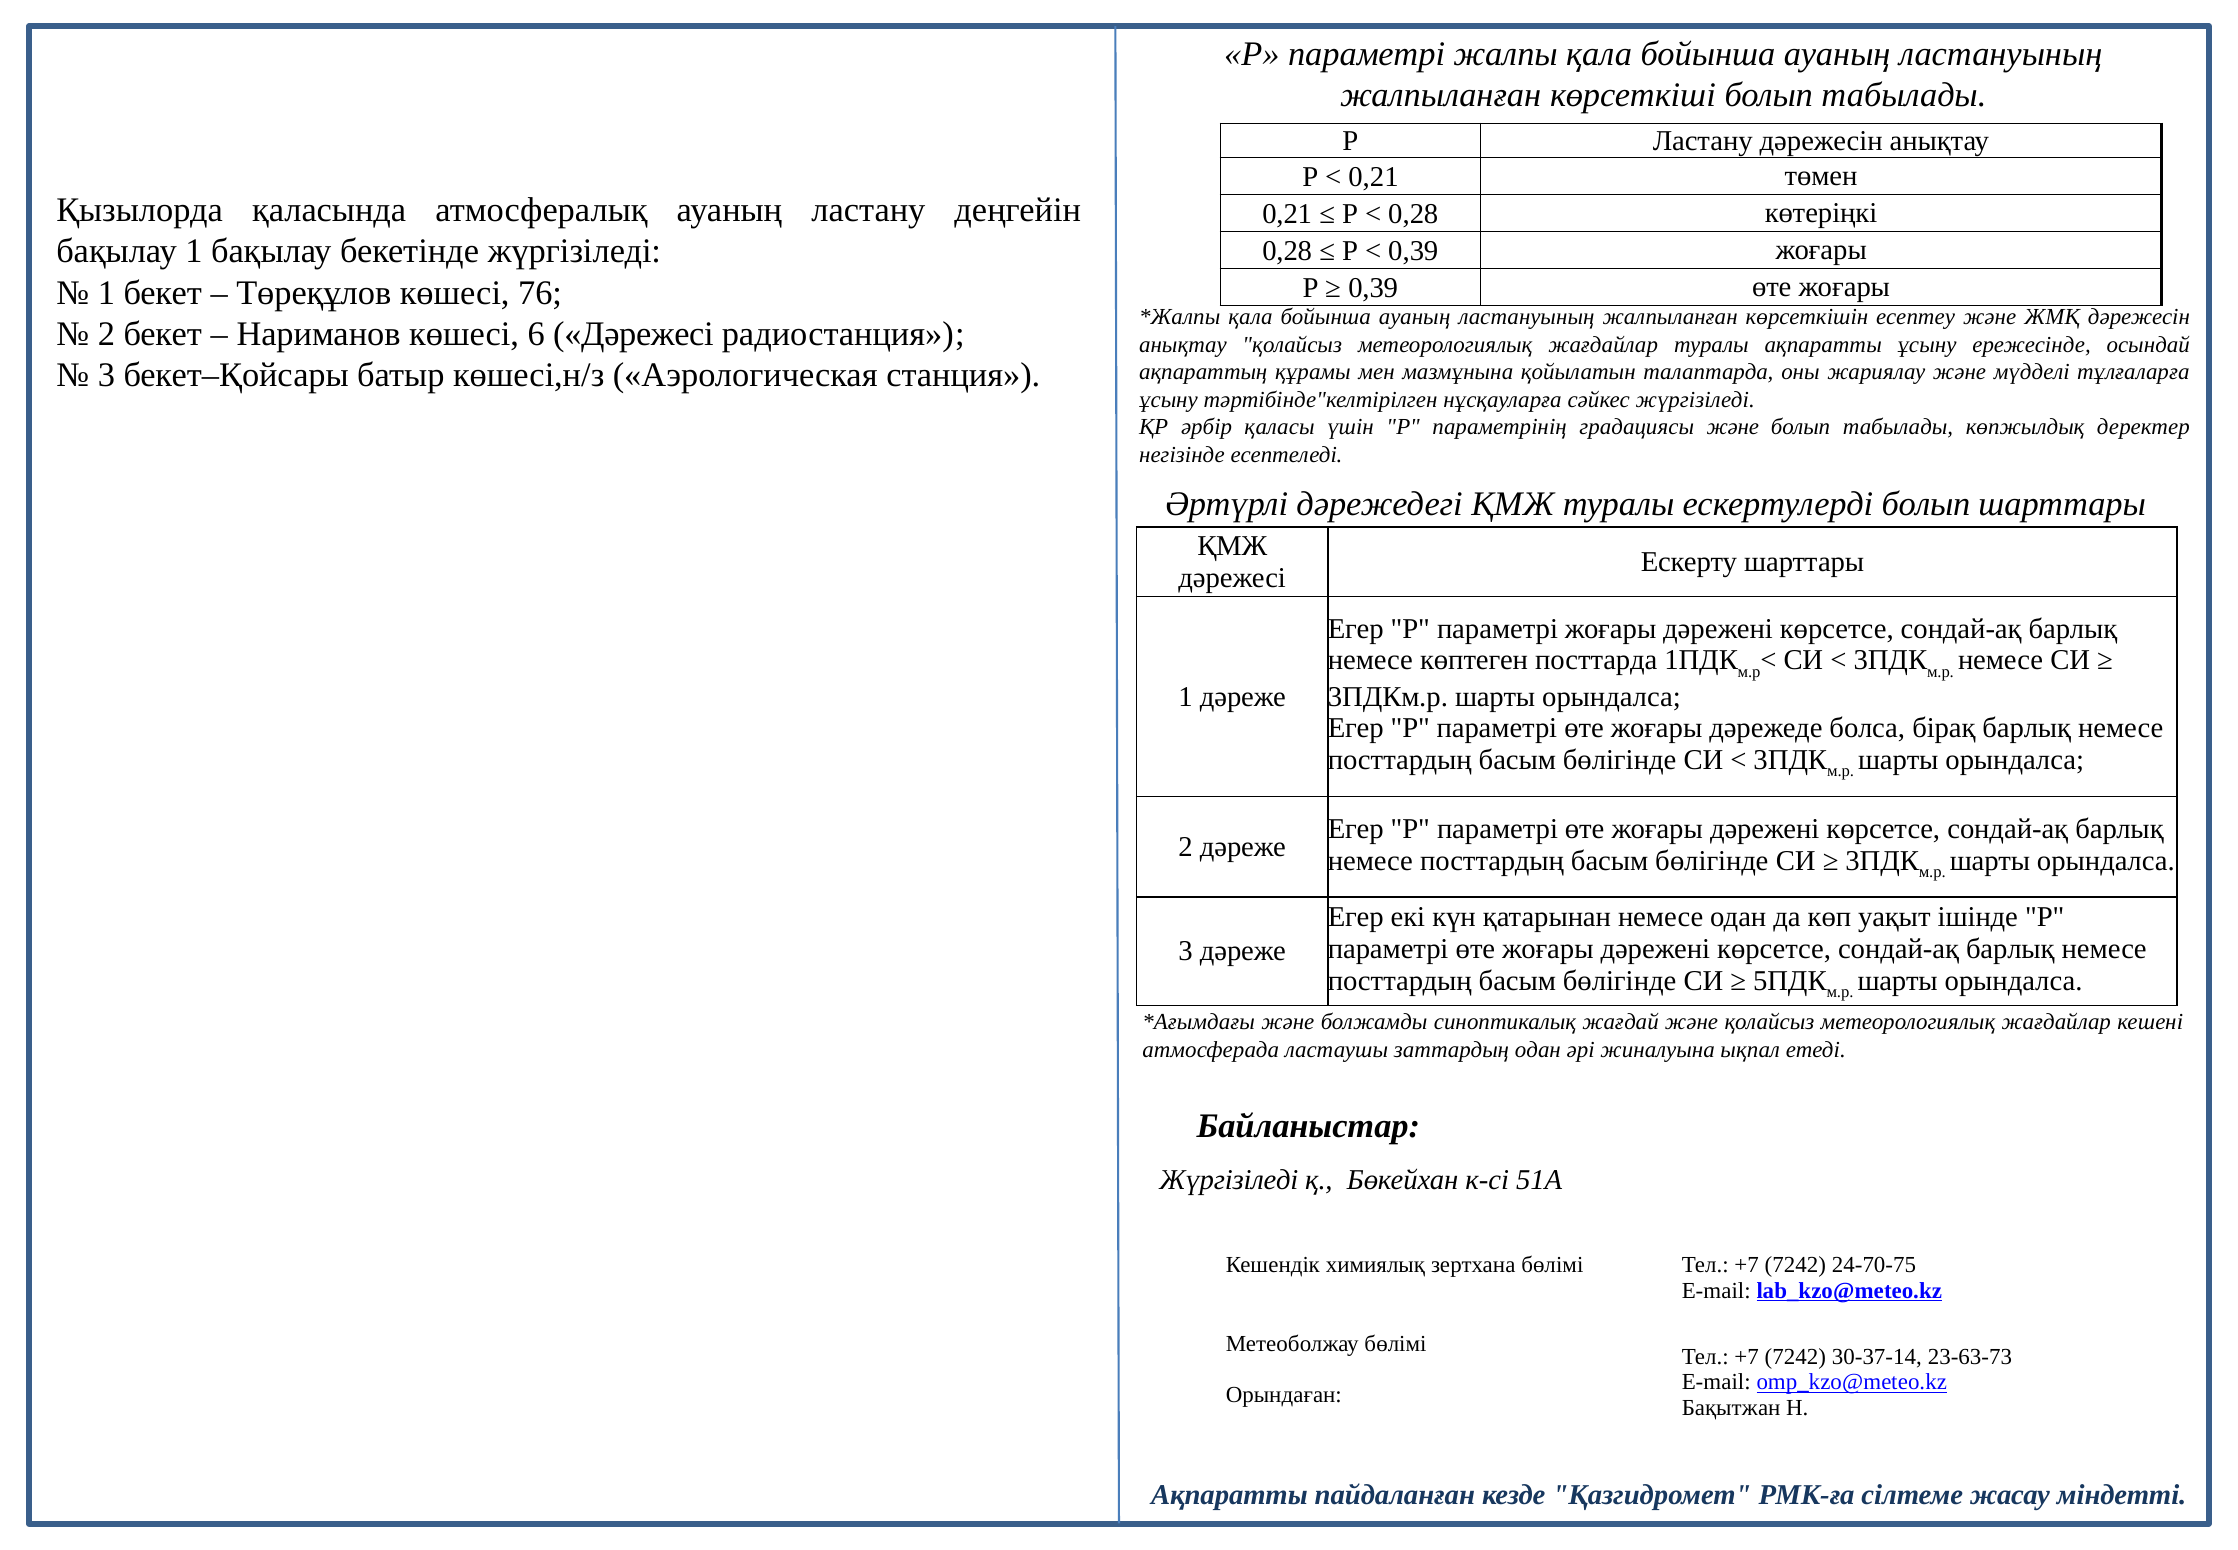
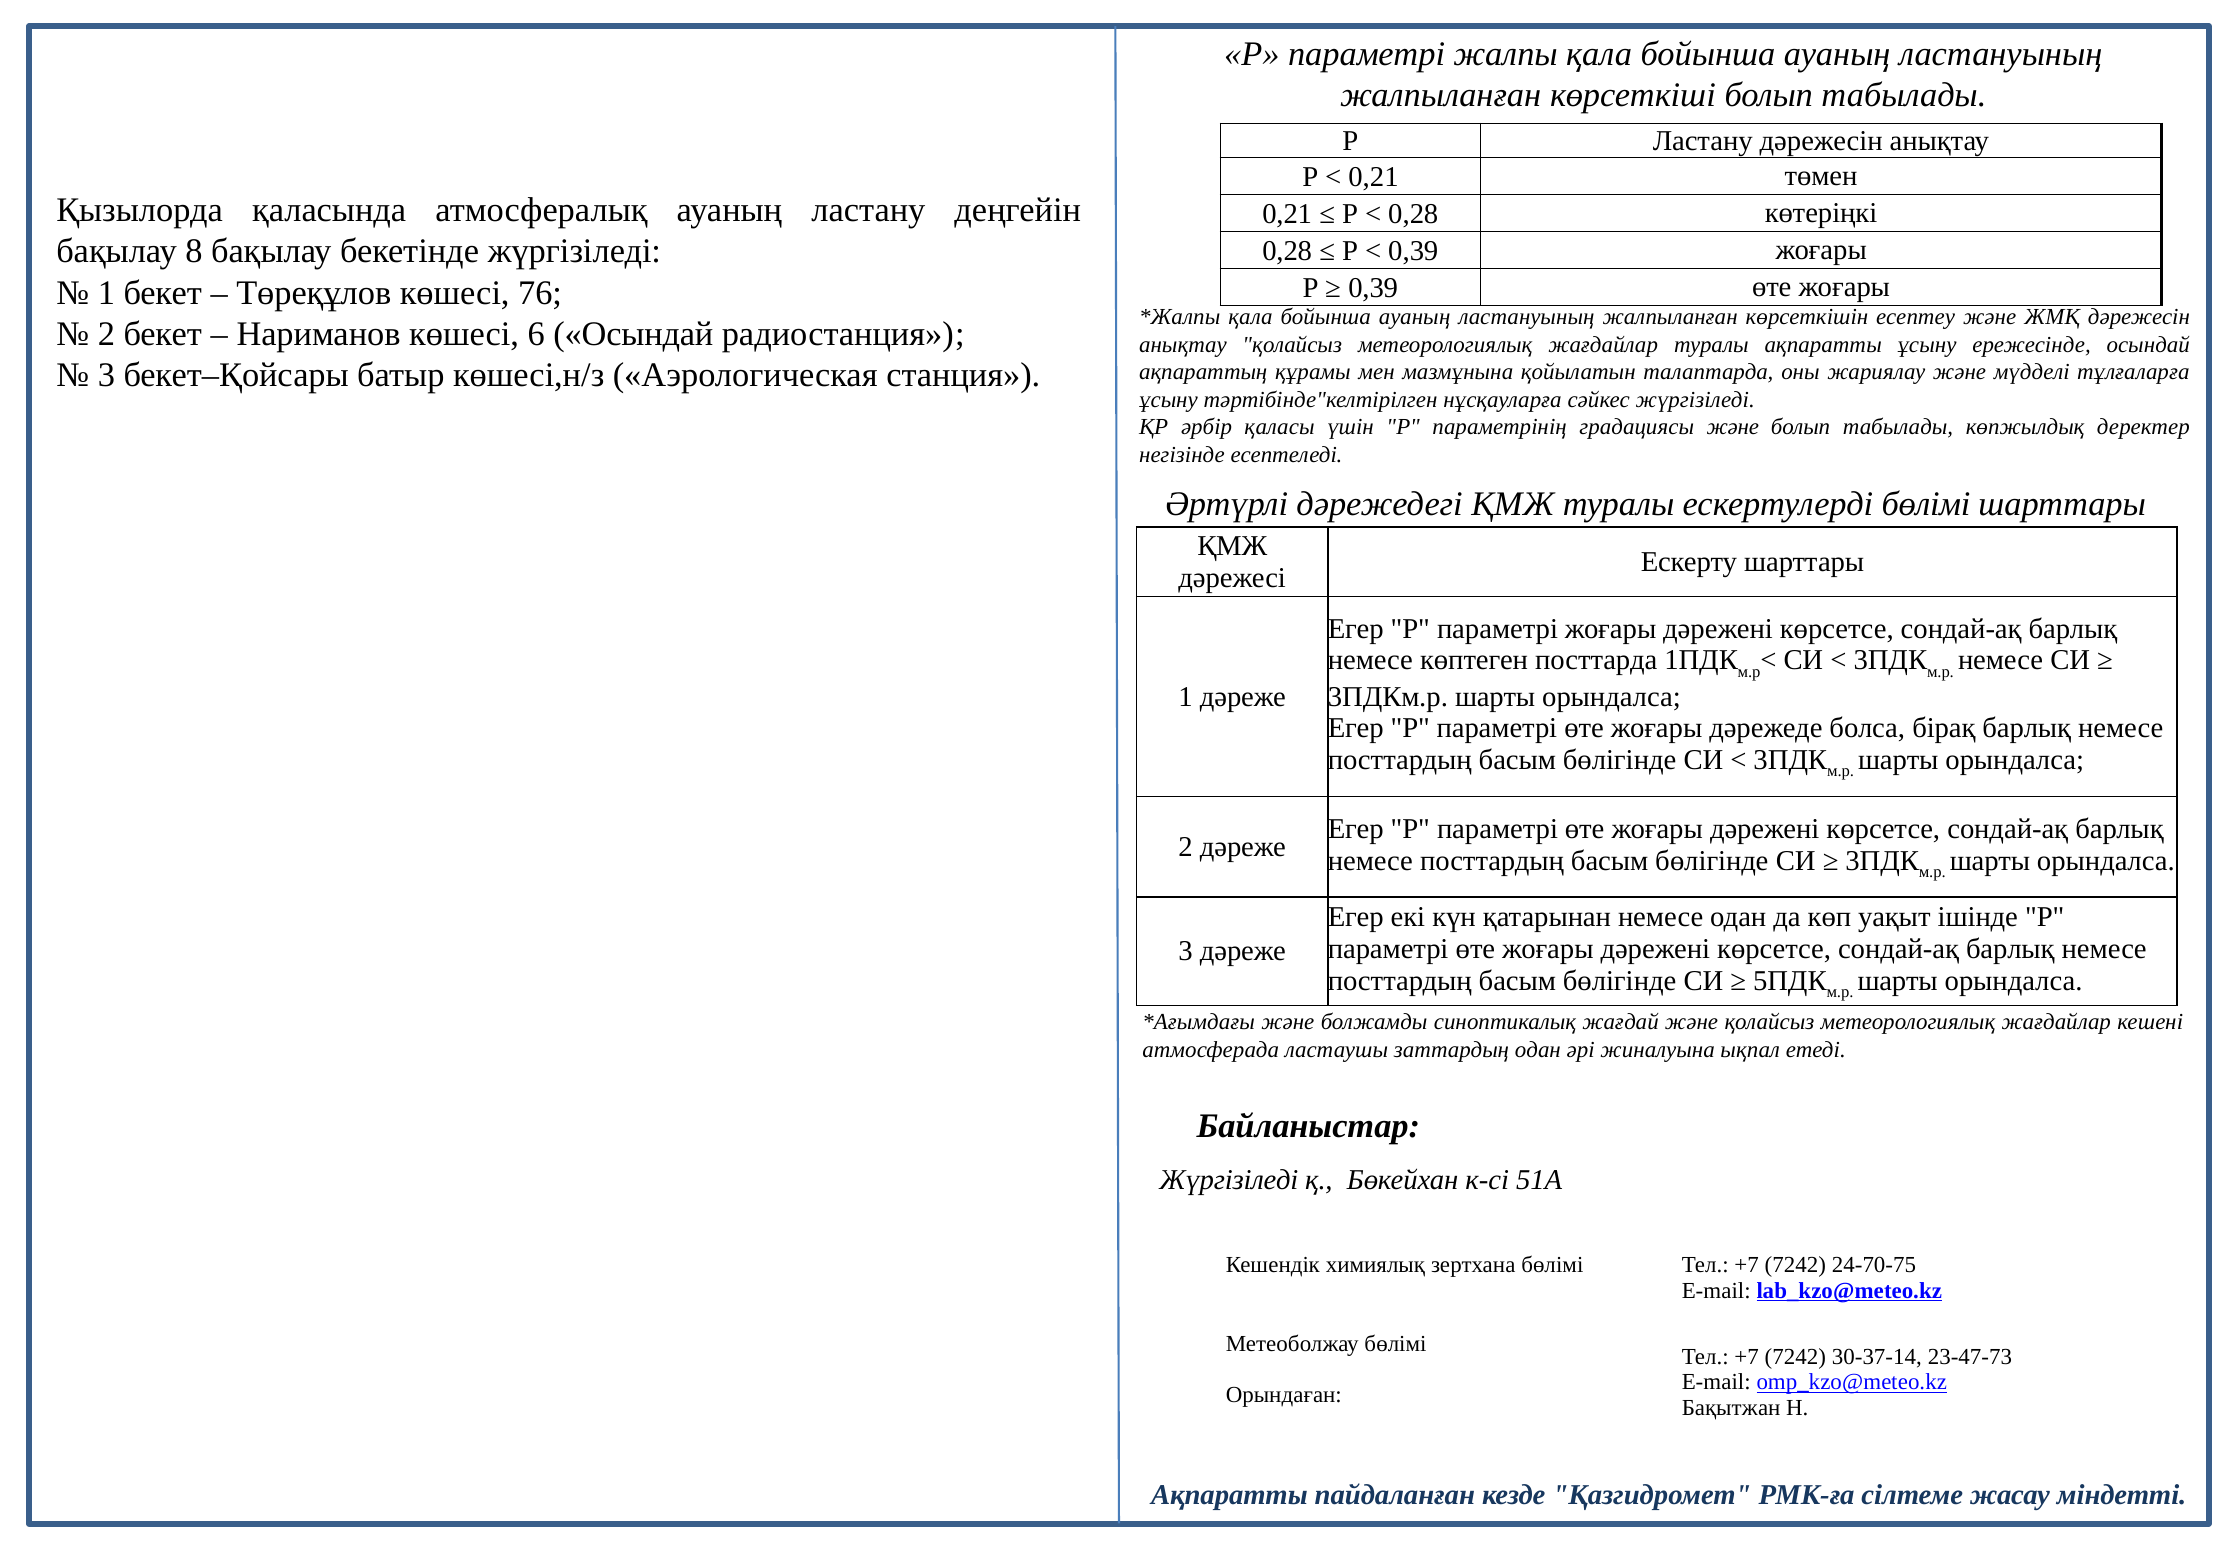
бақылау 1: 1 -> 8 (194, 252)
6 Дәрежесі: Дәрежесі -> Осындай (633, 334)
ескертулерді болып: болып -> бөлімі (1926, 504)
23-63-73: 23-63-73 -> 23-47-73 (1970, 1356)
